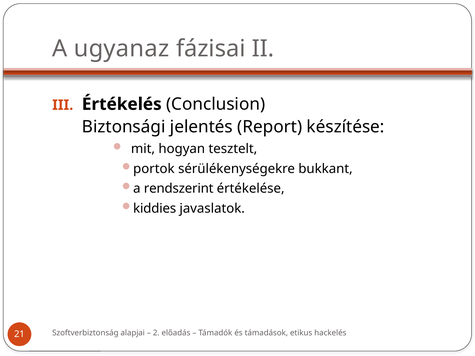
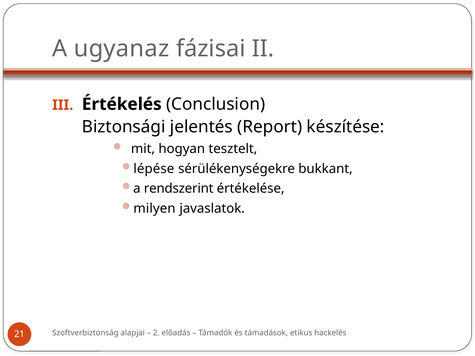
portok: portok -> lépése (154, 169)
kiddies: kiddies -> milyen (154, 209)
